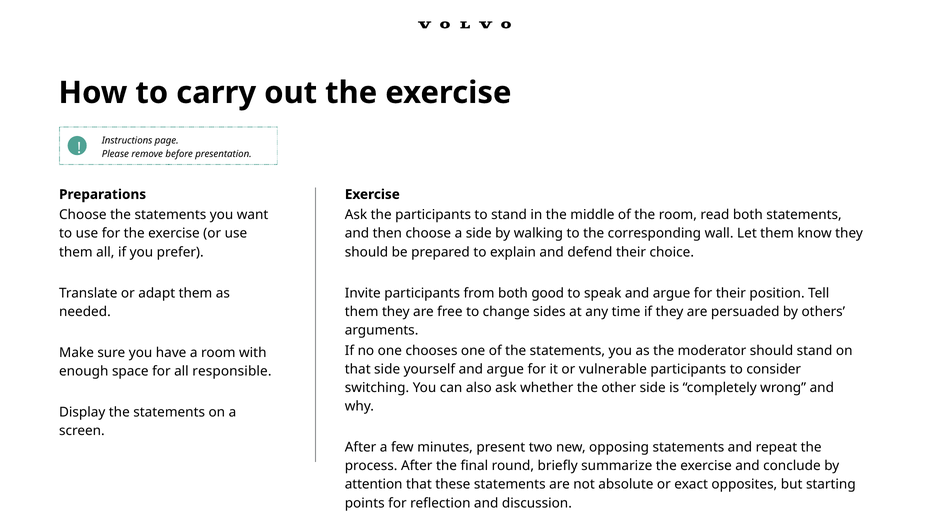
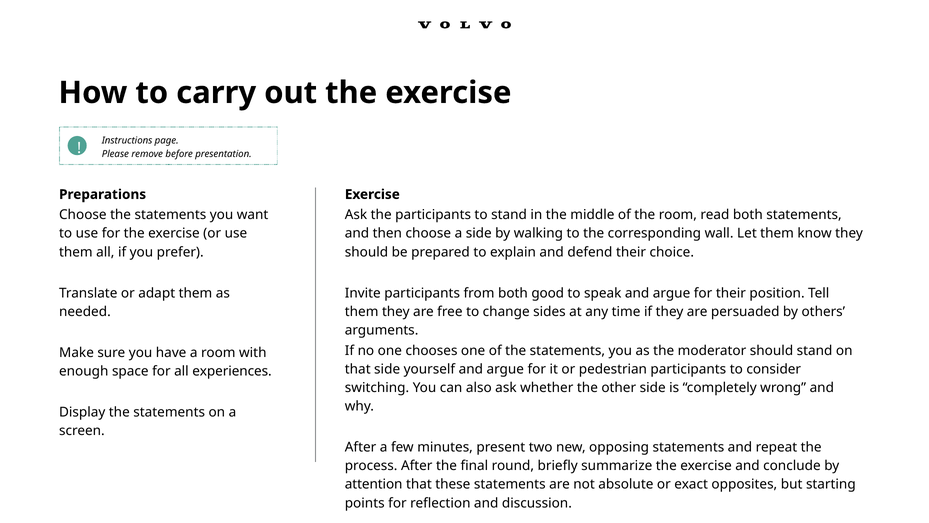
vulnerable: vulnerable -> pedestrian (613, 369)
responsible: responsible -> experiences (232, 371)
